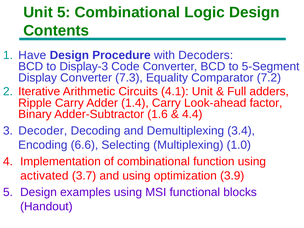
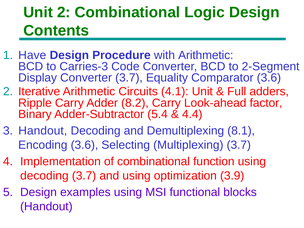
Unit 5: 5 -> 2 (64, 12)
with Decoders: Decoders -> Arithmetic (206, 55)
Display-3: Display-3 -> Carries-3 (84, 66)
5-Segment: 5-Segment -> 2-Segment (271, 66)
Converter 7.3: 7.3 -> 3.7 (129, 78)
Comparator 7.2: 7.2 -> 3.6 (269, 78)
1.4: 1.4 -> 8.2 (135, 103)
1.6: 1.6 -> 5.4 (158, 114)
3 Decoder: Decoder -> Handout (43, 131)
3.4: 3.4 -> 8.1 (241, 131)
Encoding 6.6: 6.6 -> 3.6 (84, 145)
Multiplexing 1.0: 1.0 -> 3.7 (239, 145)
activated: activated -> decoding (44, 176)
